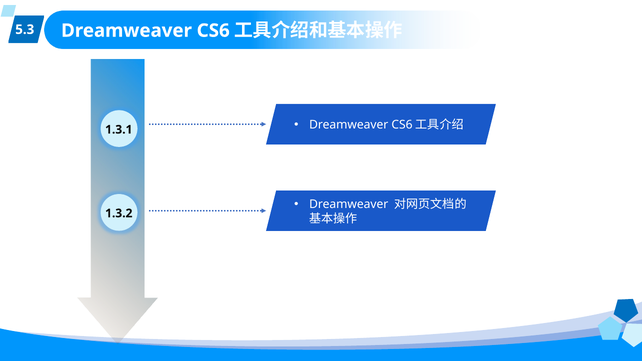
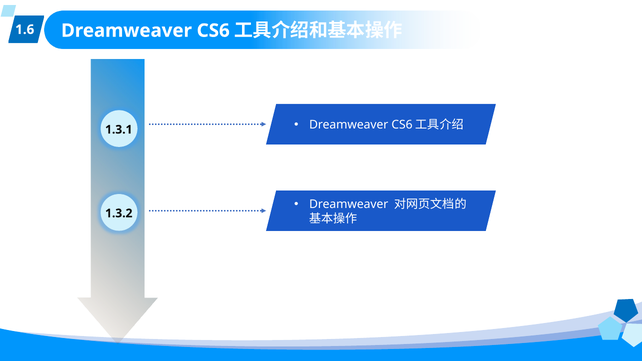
5.3: 5.3 -> 1.6 (25, 30)
